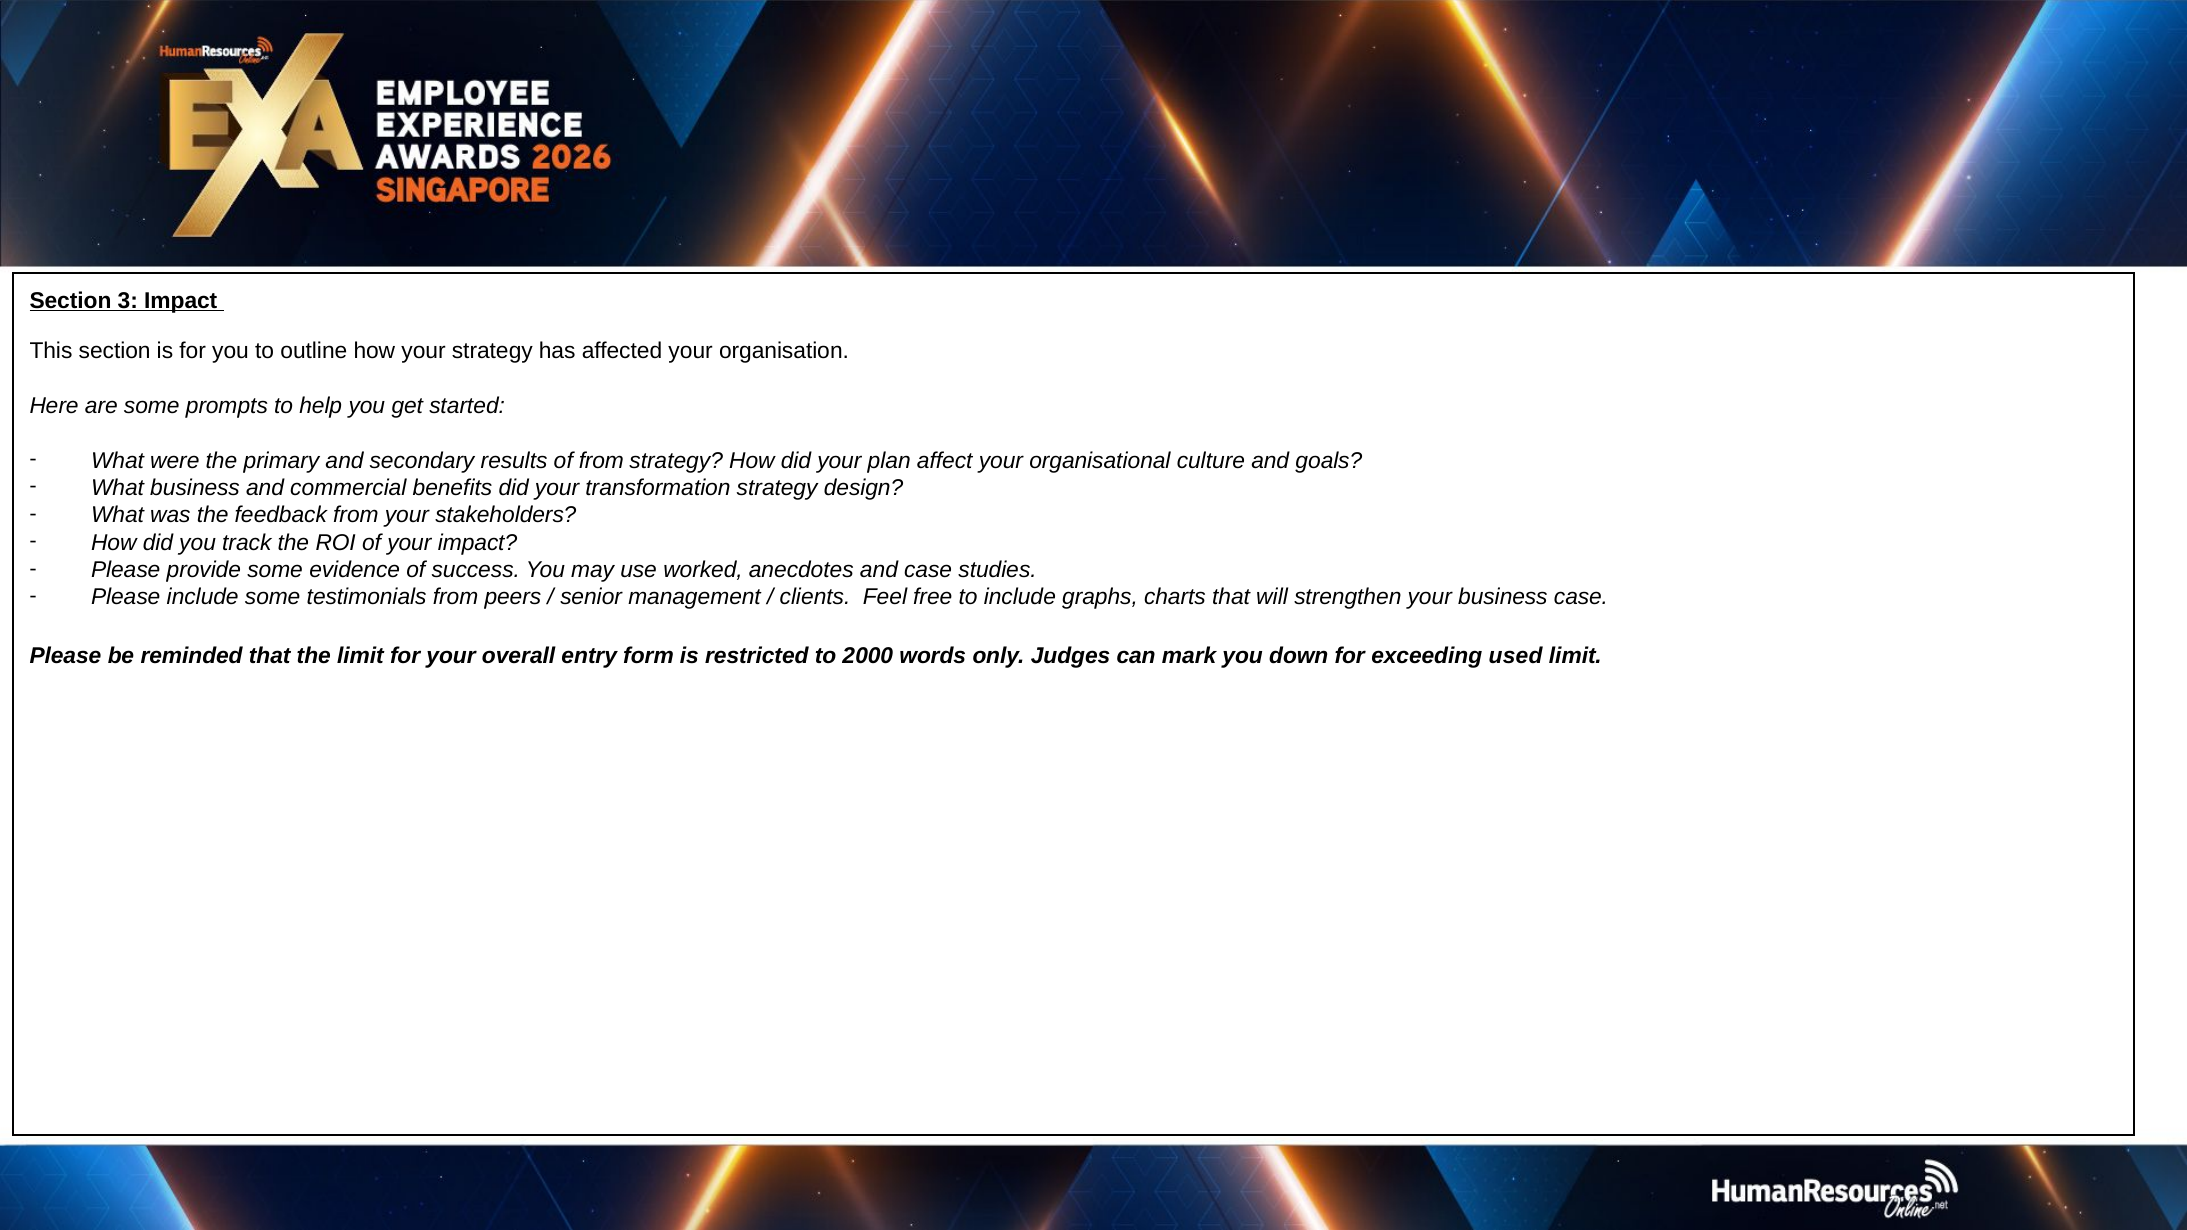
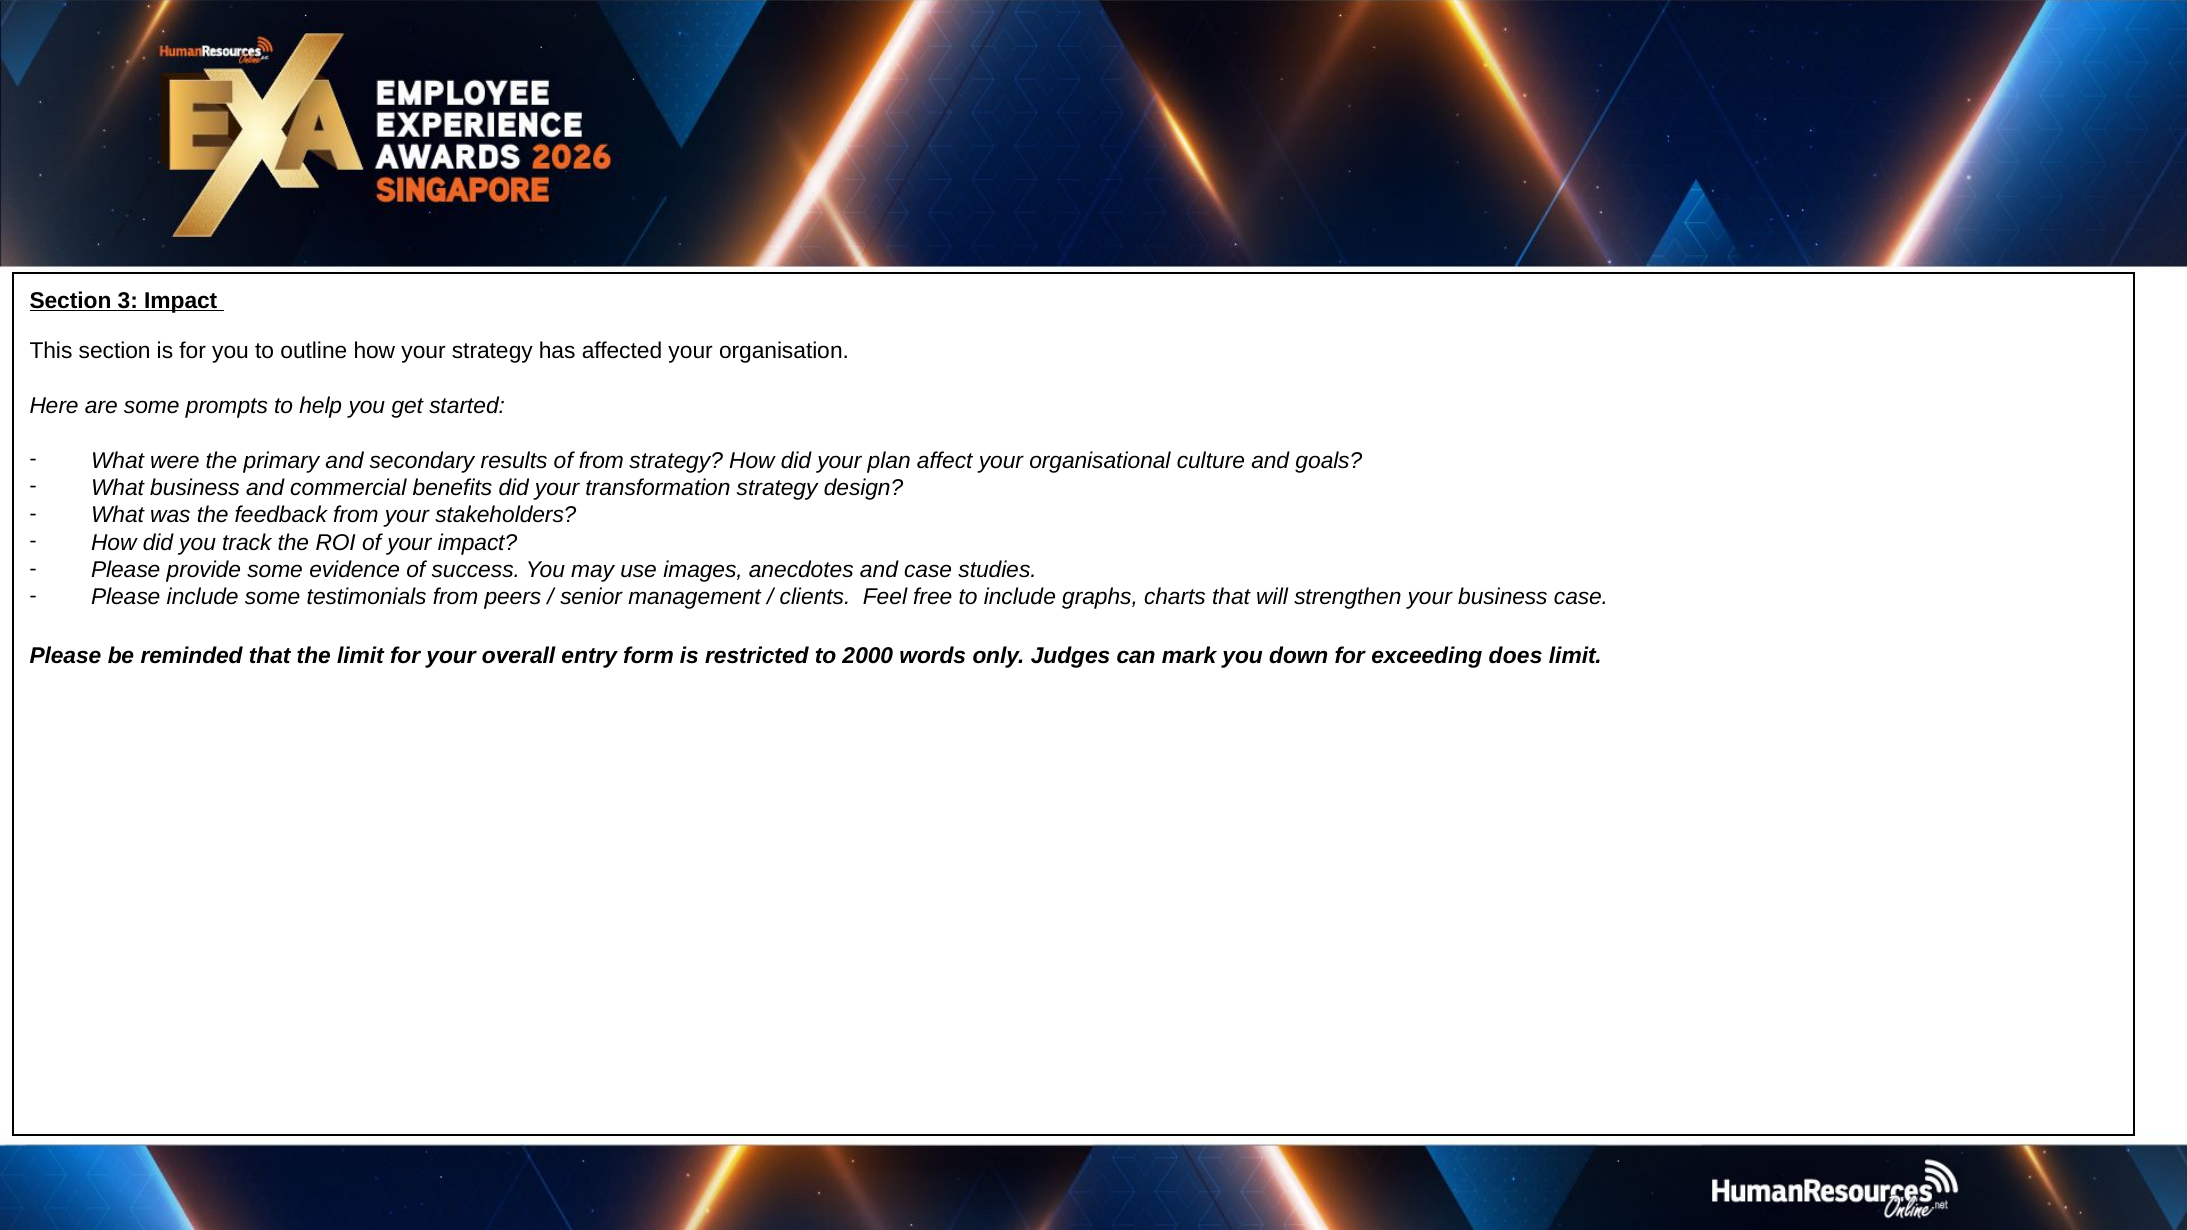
worked: worked -> images (703, 570)
used: used -> does (1516, 656)
